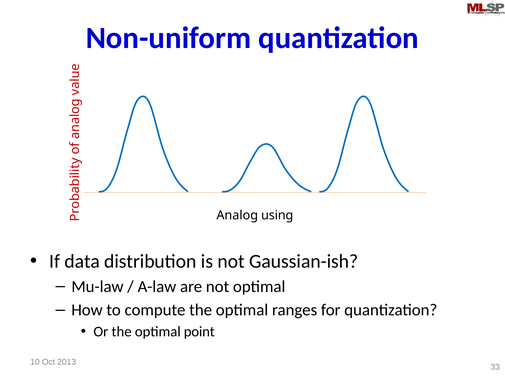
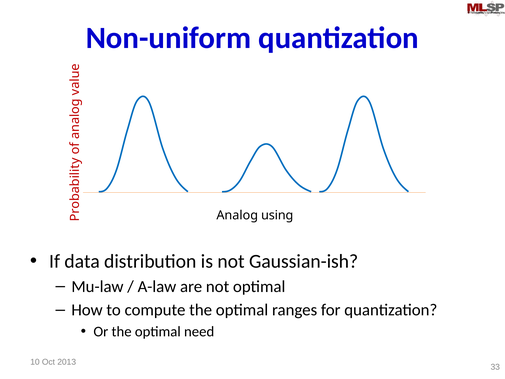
point: point -> need (199, 331)
